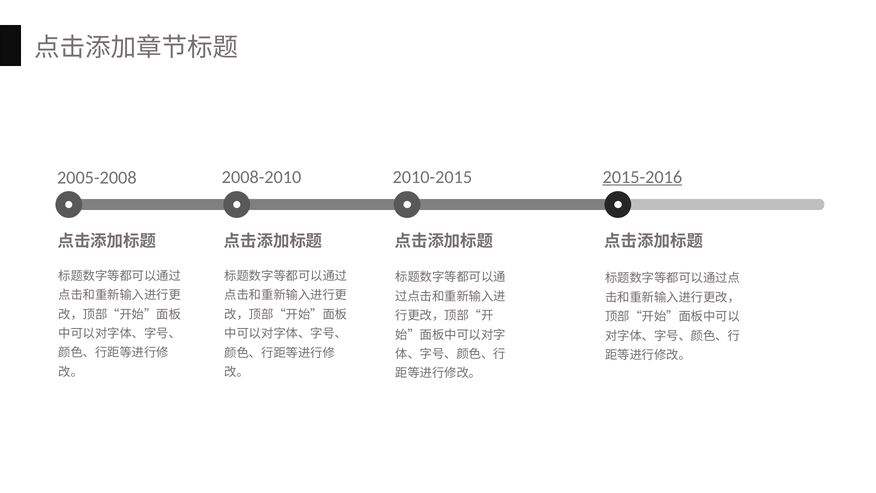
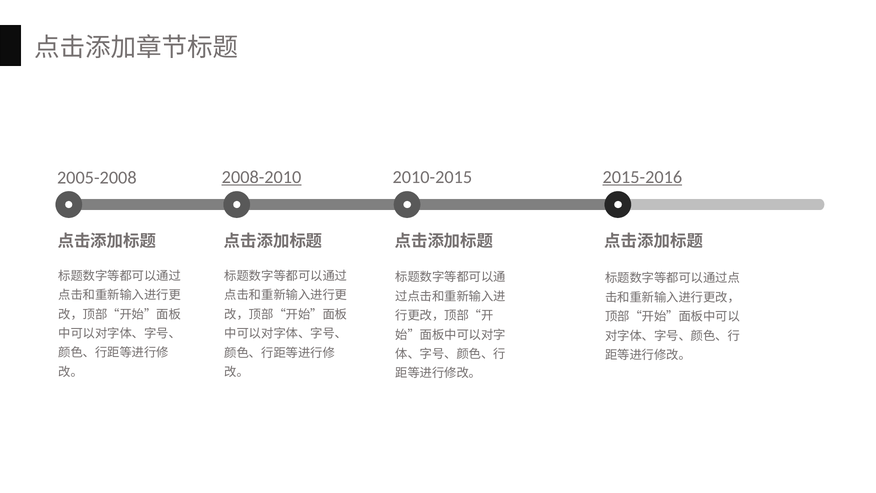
2008-2010 underline: none -> present (262, 177)
